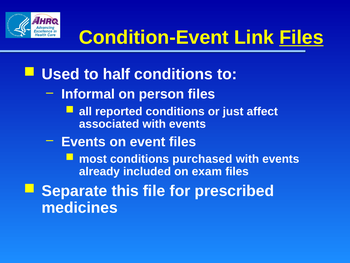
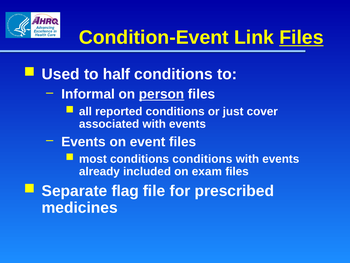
person underline: none -> present (162, 94)
affect: affect -> cover (262, 111)
conditions purchased: purchased -> conditions (202, 159)
this: this -> flag (125, 191)
